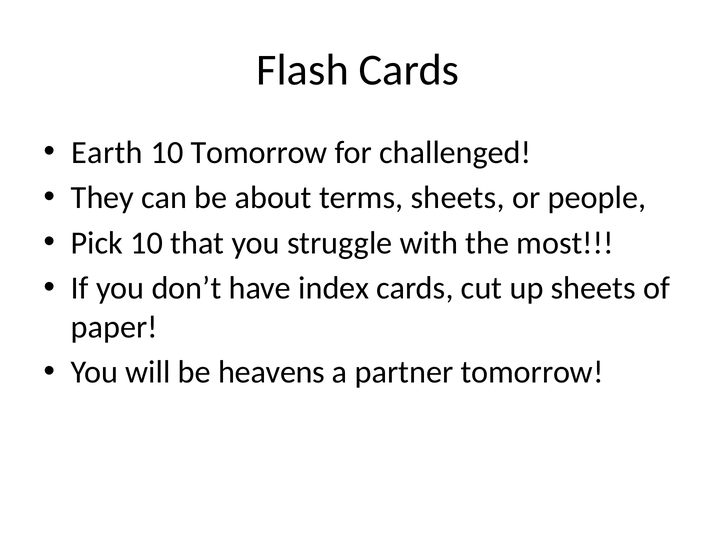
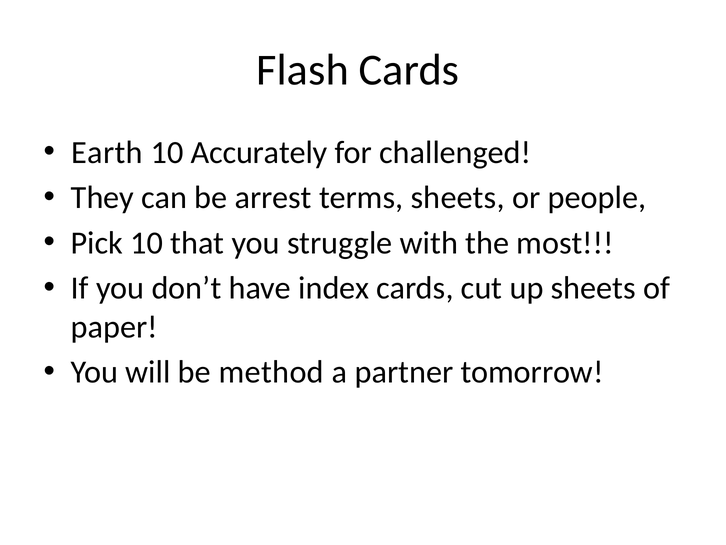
10 Tomorrow: Tomorrow -> Accurately (259, 152)
about: about -> arrest (273, 197)
heavens: heavens -> method (271, 372)
